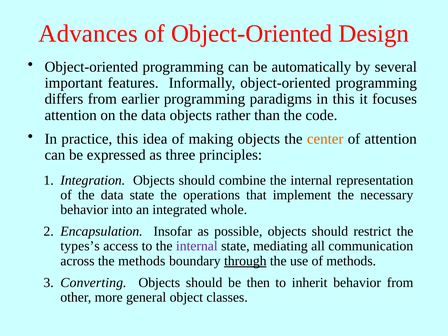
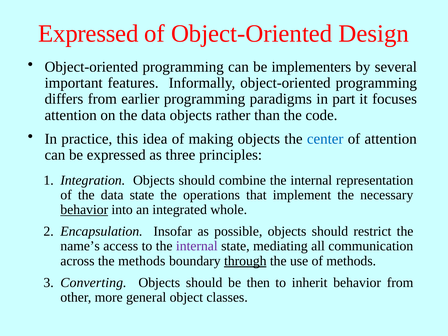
Advances: Advances -> Expressed (88, 33)
automatically: automatically -> implementers (311, 67)
in this: this -> part (344, 99)
center colour: orange -> blue (325, 139)
behavior underline: none -> present (84, 210)
types’s: types’s -> name’s (80, 246)
